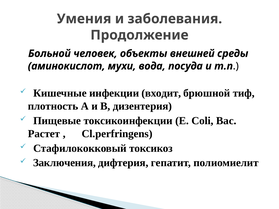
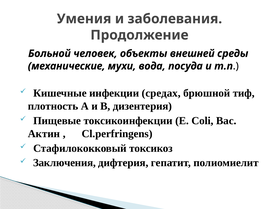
аминокислот: аминокислот -> механические (67, 66)
входит: входит -> средах (161, 93)
Растет: Растет -> Актин (44, 134)
